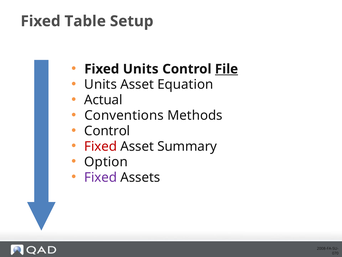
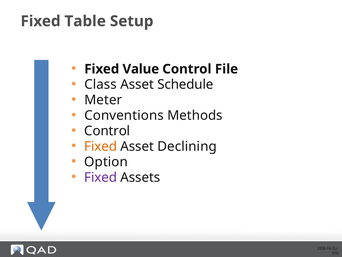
Fixed Units: Units -> Value (141, 69)
File underline: present -> none (226, 69)
Units: Units -> Class (101, 84)
Equation: Equation -> Schedule (185, 84)
Actual: Actual -> Meter (103, 100)
Fixed colour: red -> orange (101, 146)
Summary: Summary -> Declining (187, 146)
